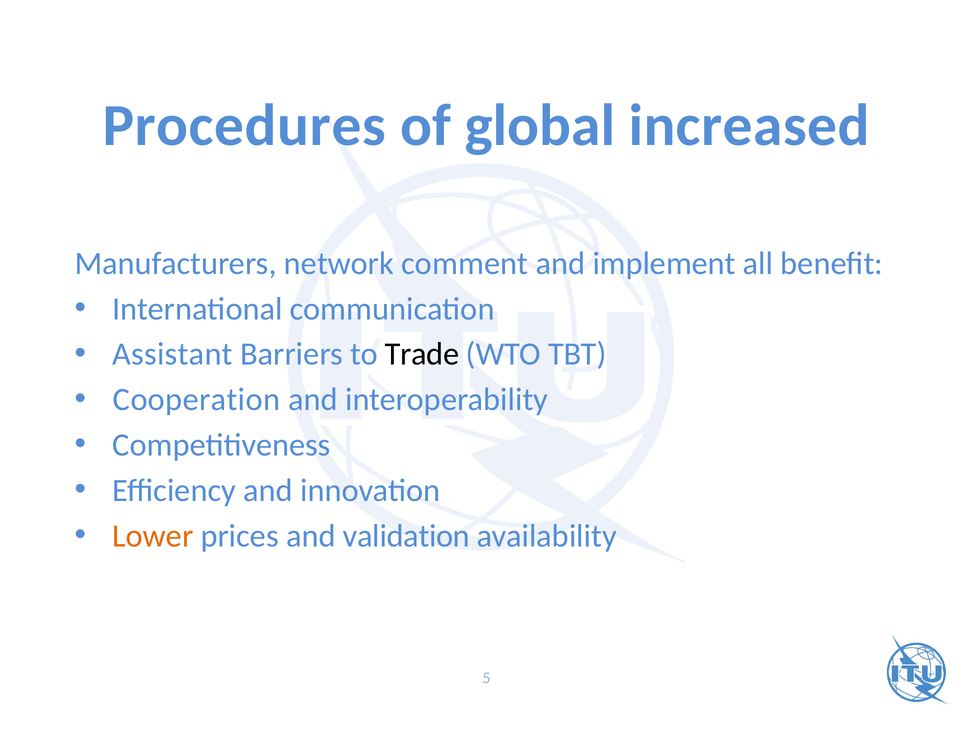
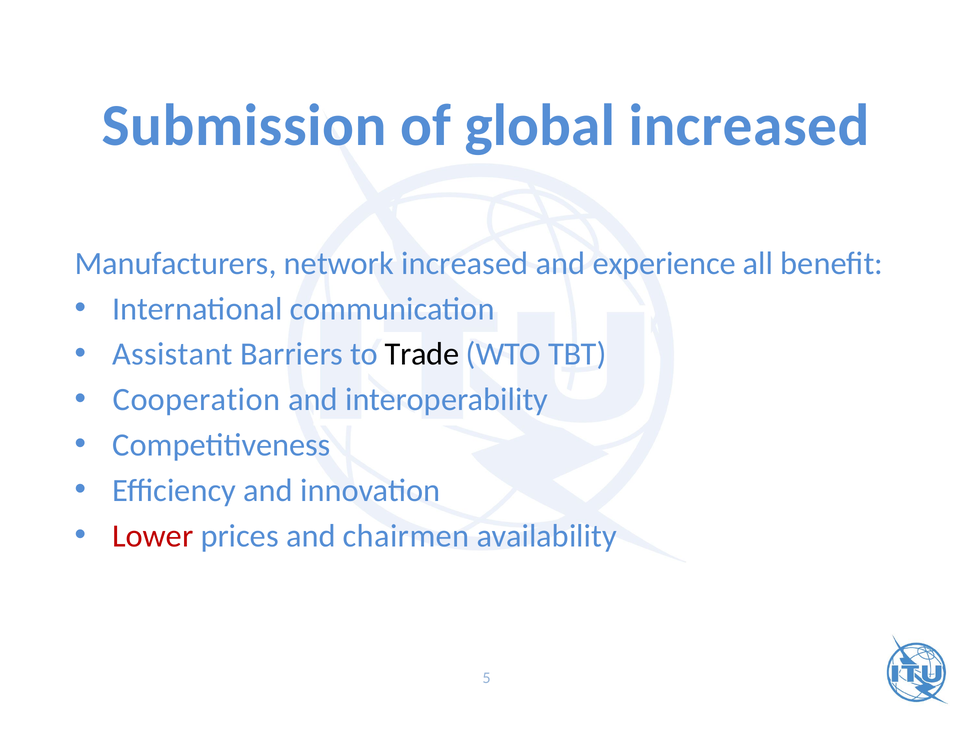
Procedures: Procedures -> Submission (244, 126)
network comment: comment -> increased (465, 263)
implement: implement -> experience (664, 263)
Lower colour: orange -> red (153, 536)
validation: validation -> chairmen (406, 536)
